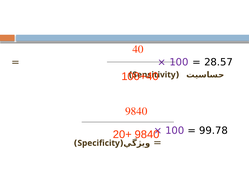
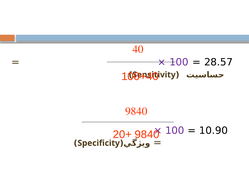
99.78: 99.78 -> 10.90 (213, 131)
